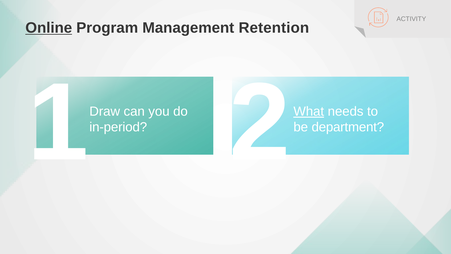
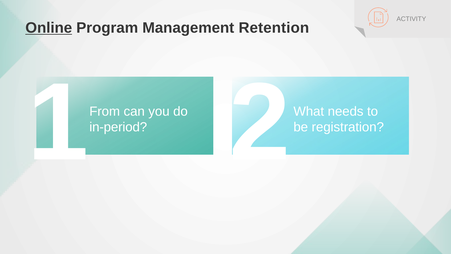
Draw: Draw -> From (105, 111)
What underline: present -> none (309, 111)
department: department -> registration (348, 127)
